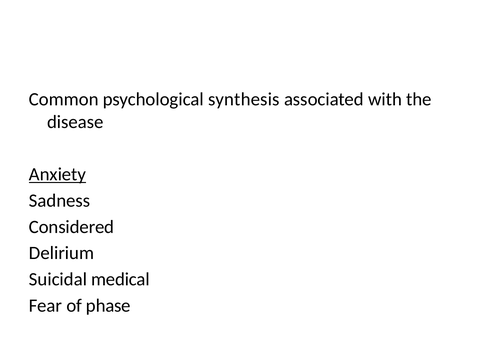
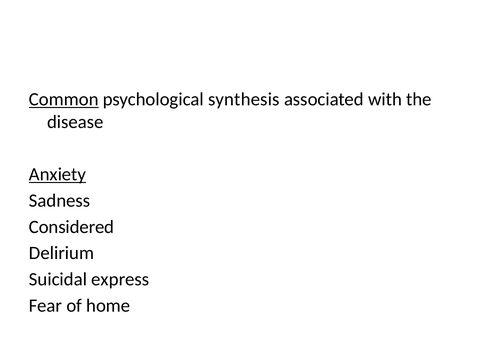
Common underline: none -> present (64, 99)
medical: medical -> express (120, 280)
phase: phase -> home (108, 306)
